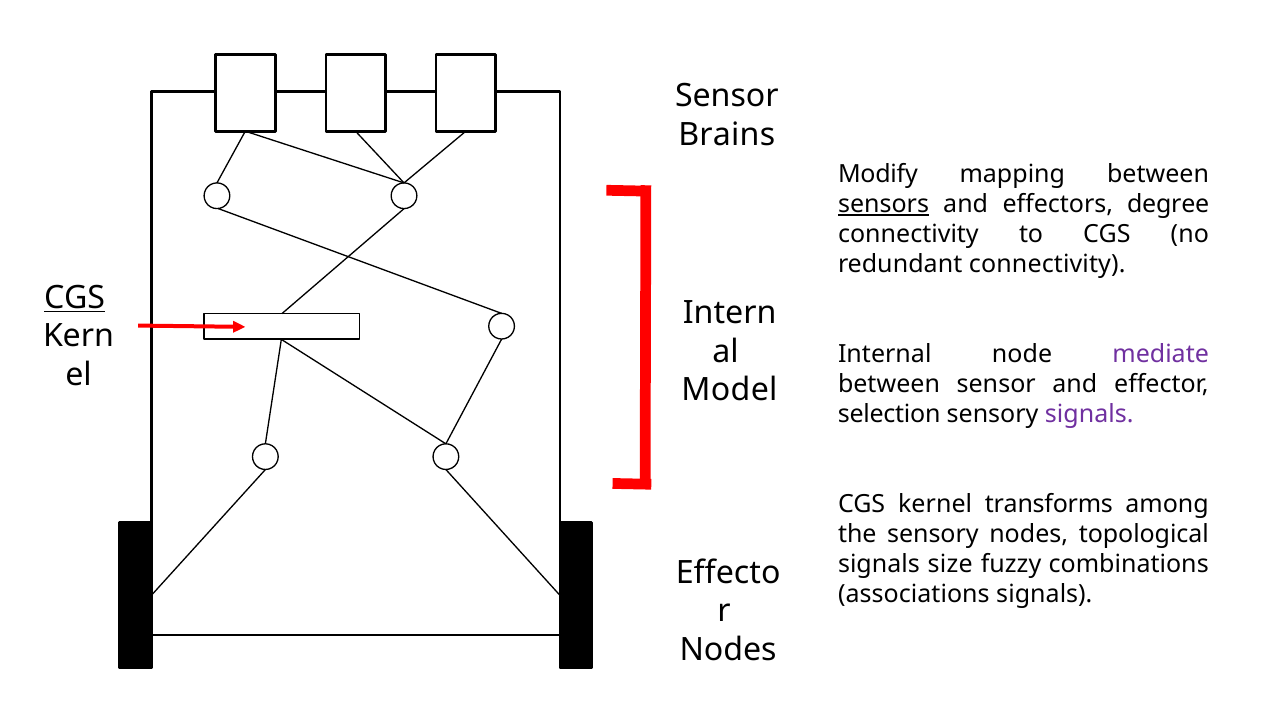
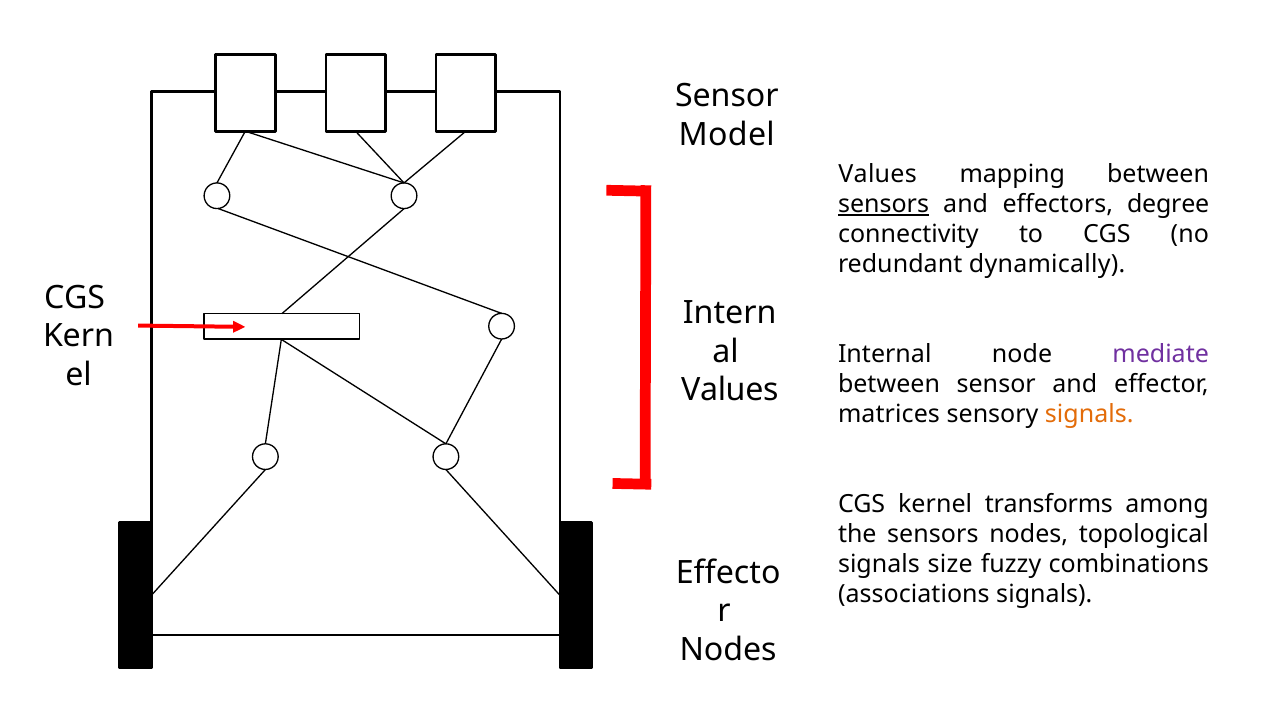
Brains: Brains -> Model (727, 135)
Modify: Modify -> Values (878, 174)
redundant connectivity: connectivity -> dynamically (1047, 264)
CGS underline: present -> none (75, 298)
Model: Model -> Values (730, 390)
selection: selection -> matrices (889, 415)
signals colour: purple -> orange (1089, 415)
the sensory: sensory -> sensors (933, 535)
